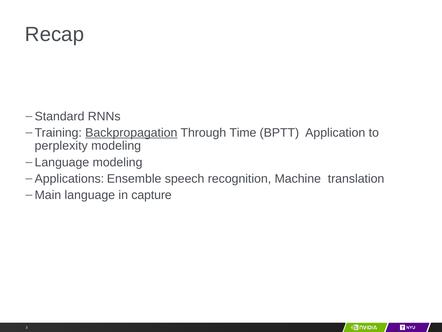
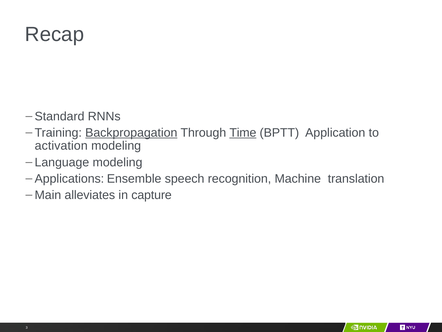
Time underline: none -> present (243, 132)
perplexity: perplexity -> activation (61, 146)
Main language: language -> alleviates (90, 195)
